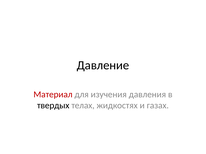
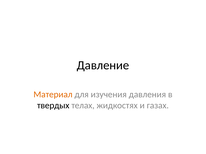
Материал colour: red -> orange (53, 95)
